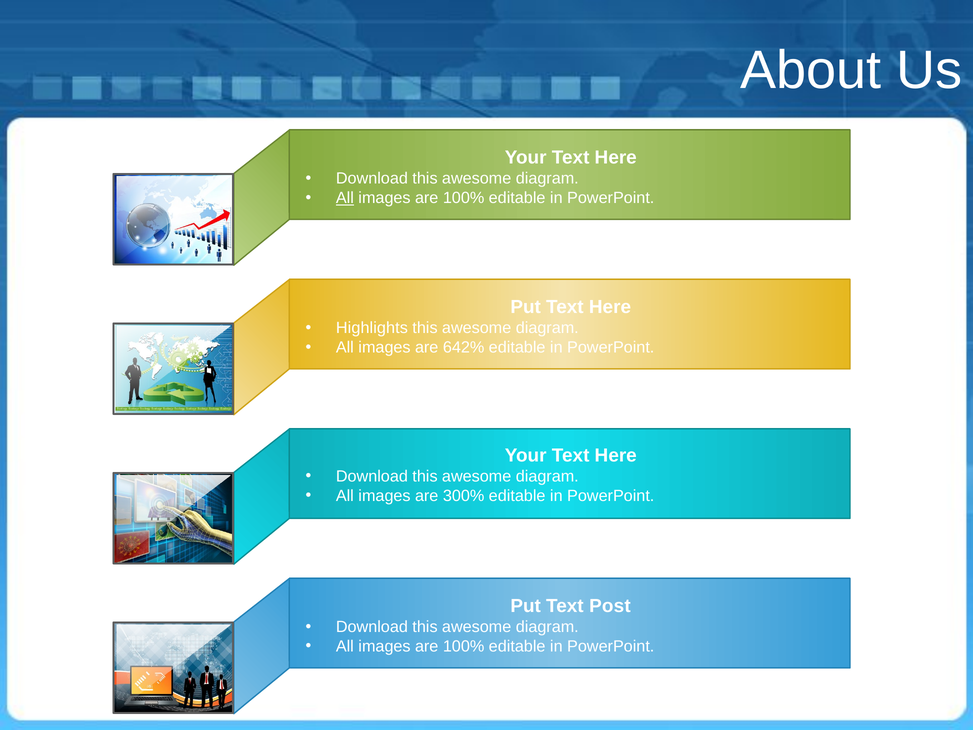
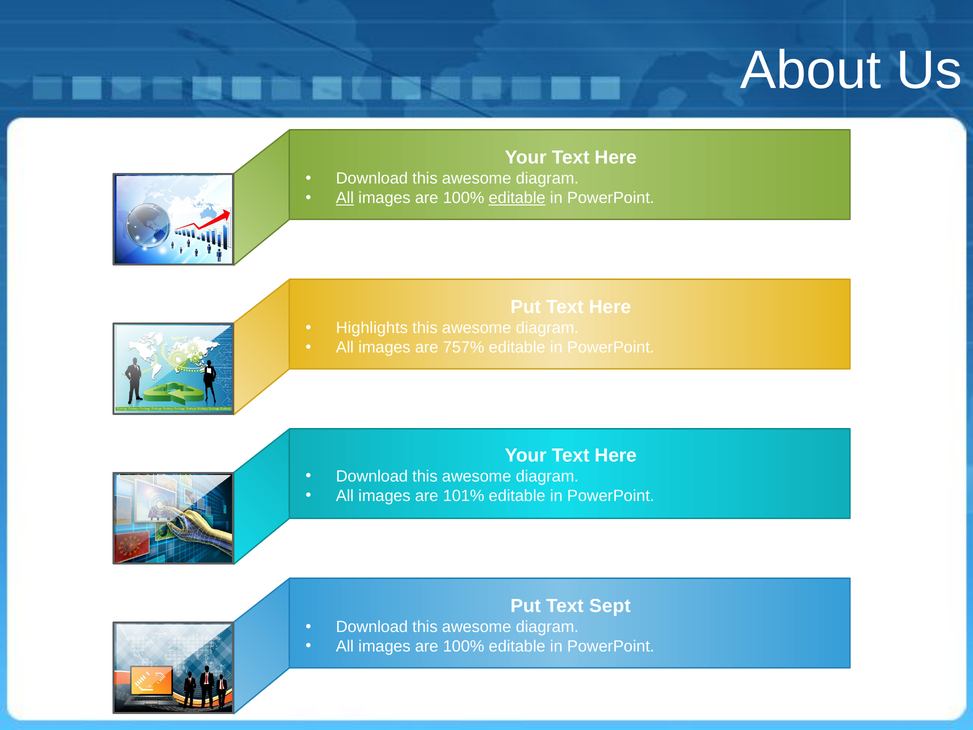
editable underline: none -> present (517, 198)
642%: 642% -> 757% (464, 347)
300%: 300% -> 101% (464, 496)
Post: Post -> Sept (610, 606)
